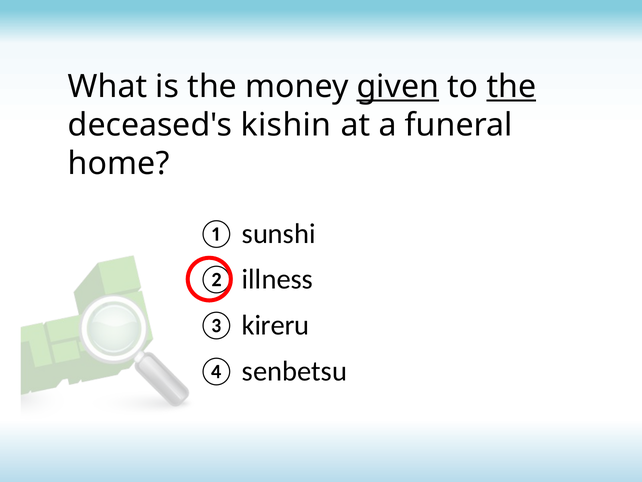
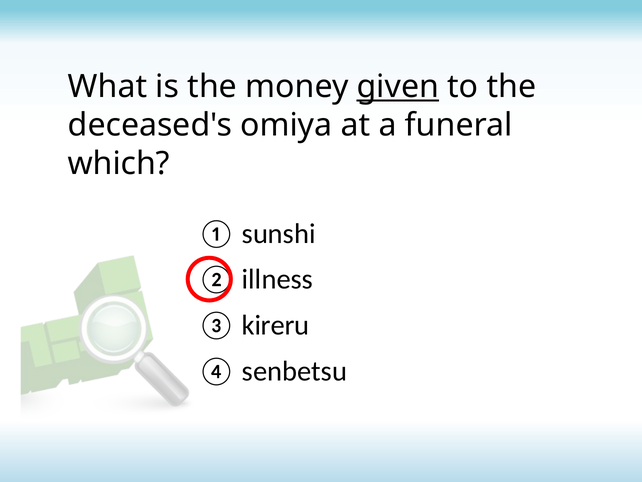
the underline: present -> none (511, 86)
kishin: kishin -> omiya (286, 125)
home: home -> which (119, 163)
